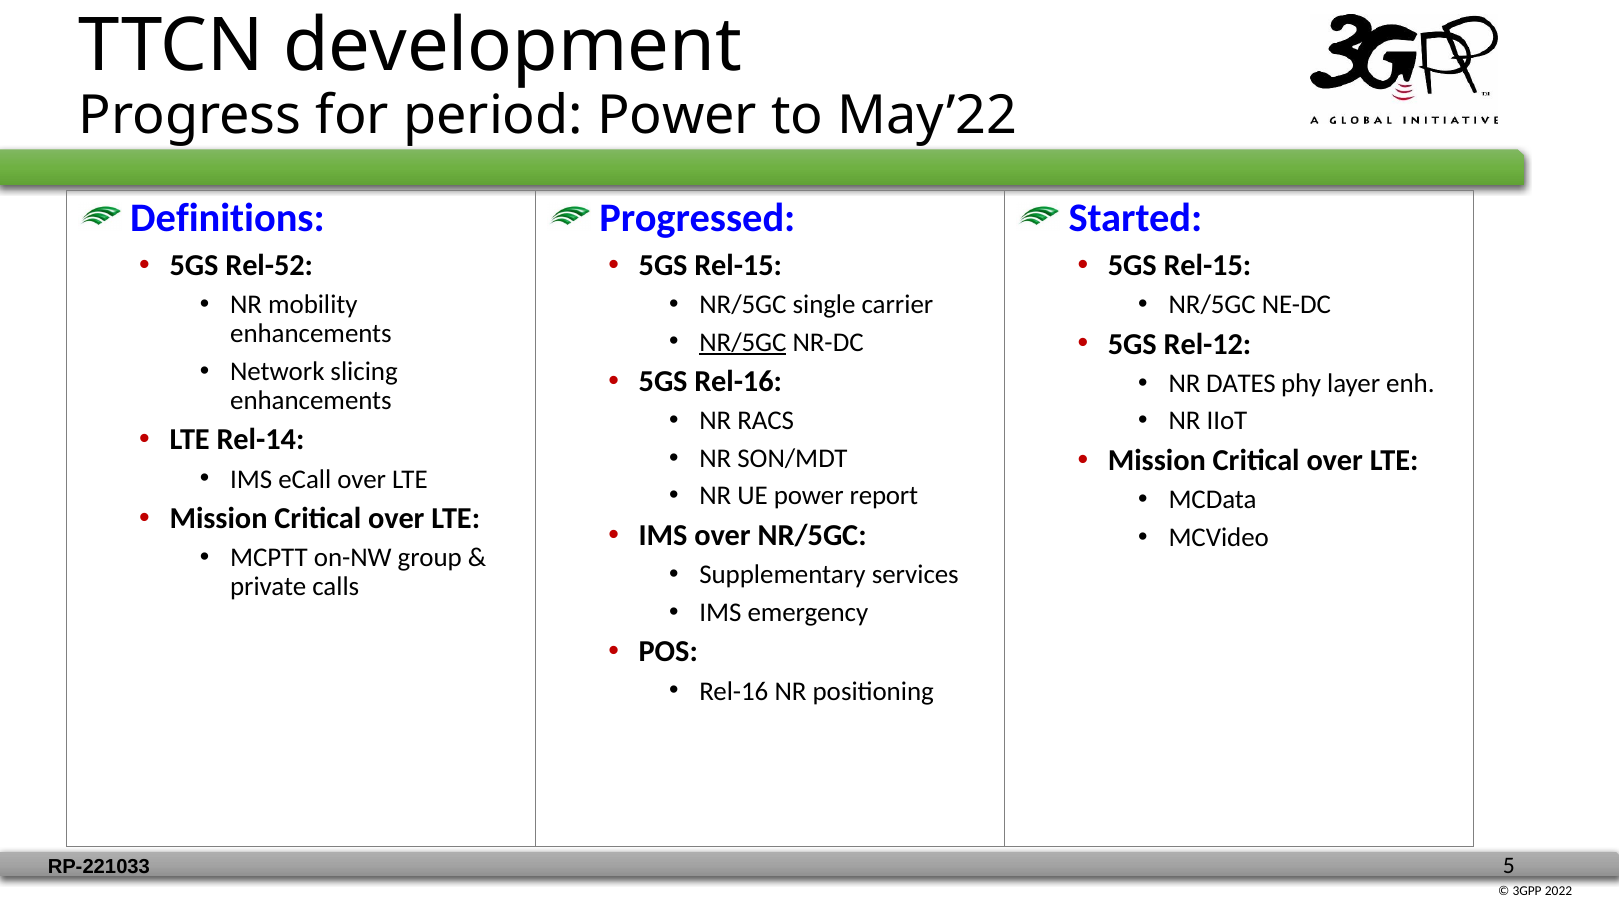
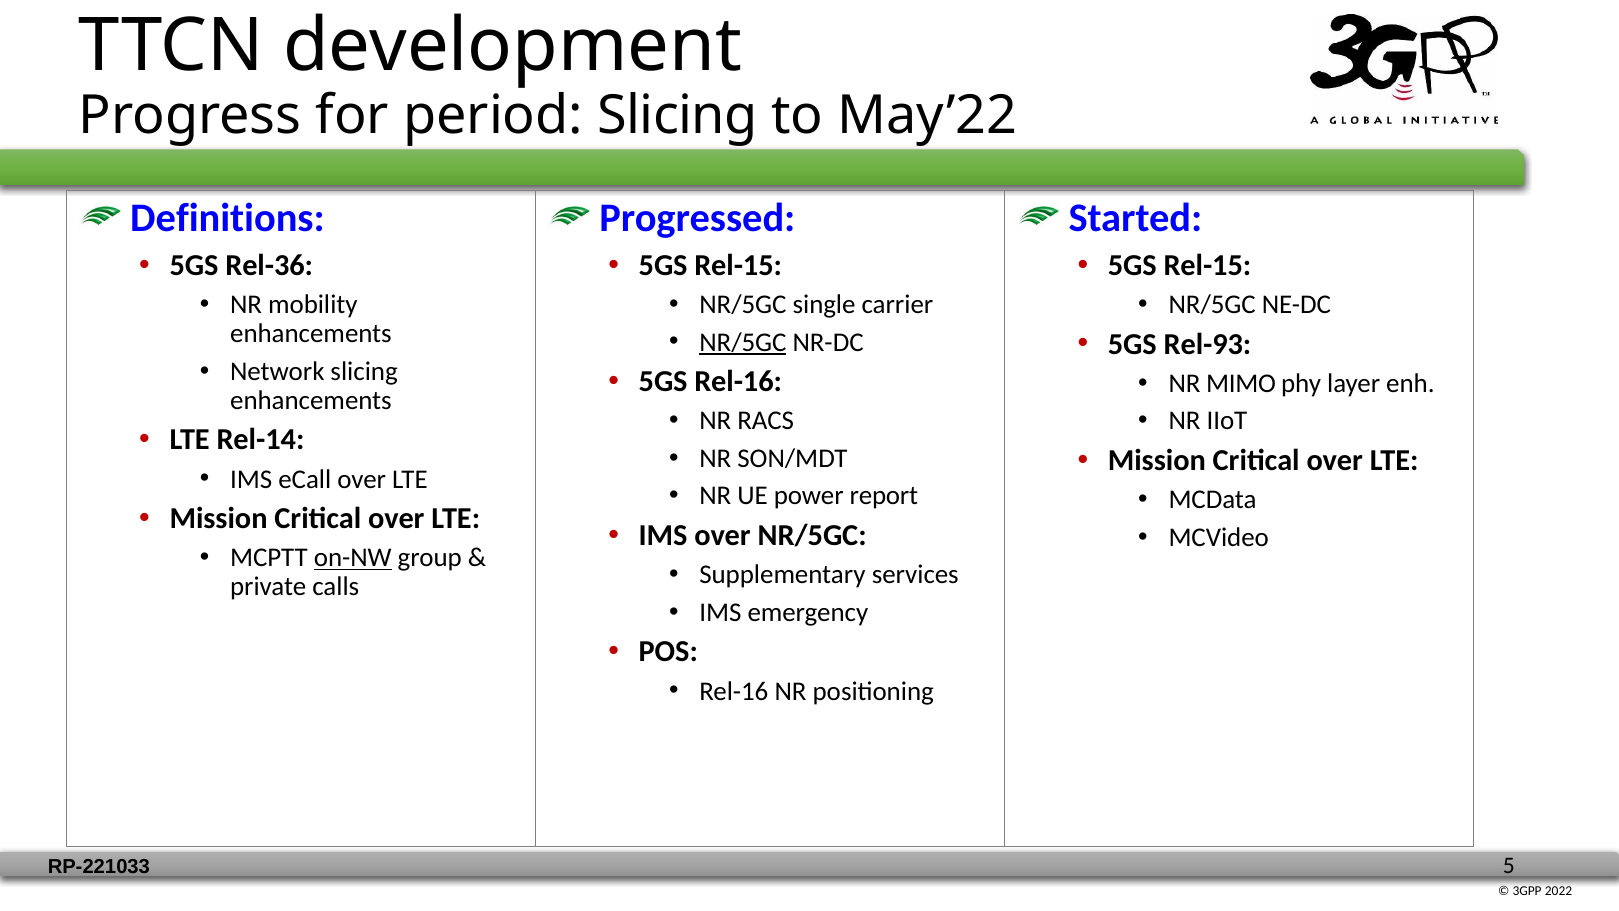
period Power: Power -> Slicing (678, 116)
Rel-52: Rel-52 -> Rel-36 (269, 265)
Rel-12: Rel-12 -> Rel-93 (1207, 344)
DATES: DATES -> MIMO (1241, 383)
on-NW underline: none -> present (353, 558)
